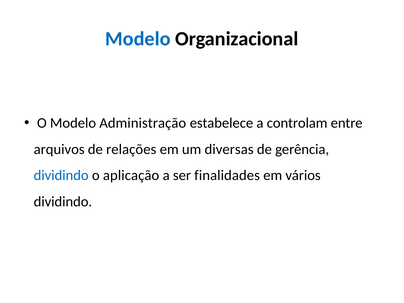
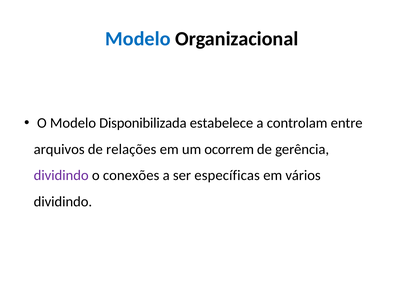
Administração: Administração -> Disponibilizada (143, 123)
diversas: diversas -> ocorrem (229, 149)
dividindo colour: blue -> purple (61, 175)
aplicação: aplicação -> conexões (131, 175)
finalidades: finalidades -> específicas (227, 175)
